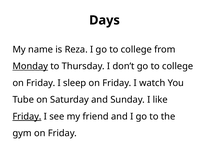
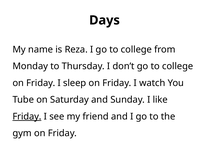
Monday underline: present -> none (30, 66)
